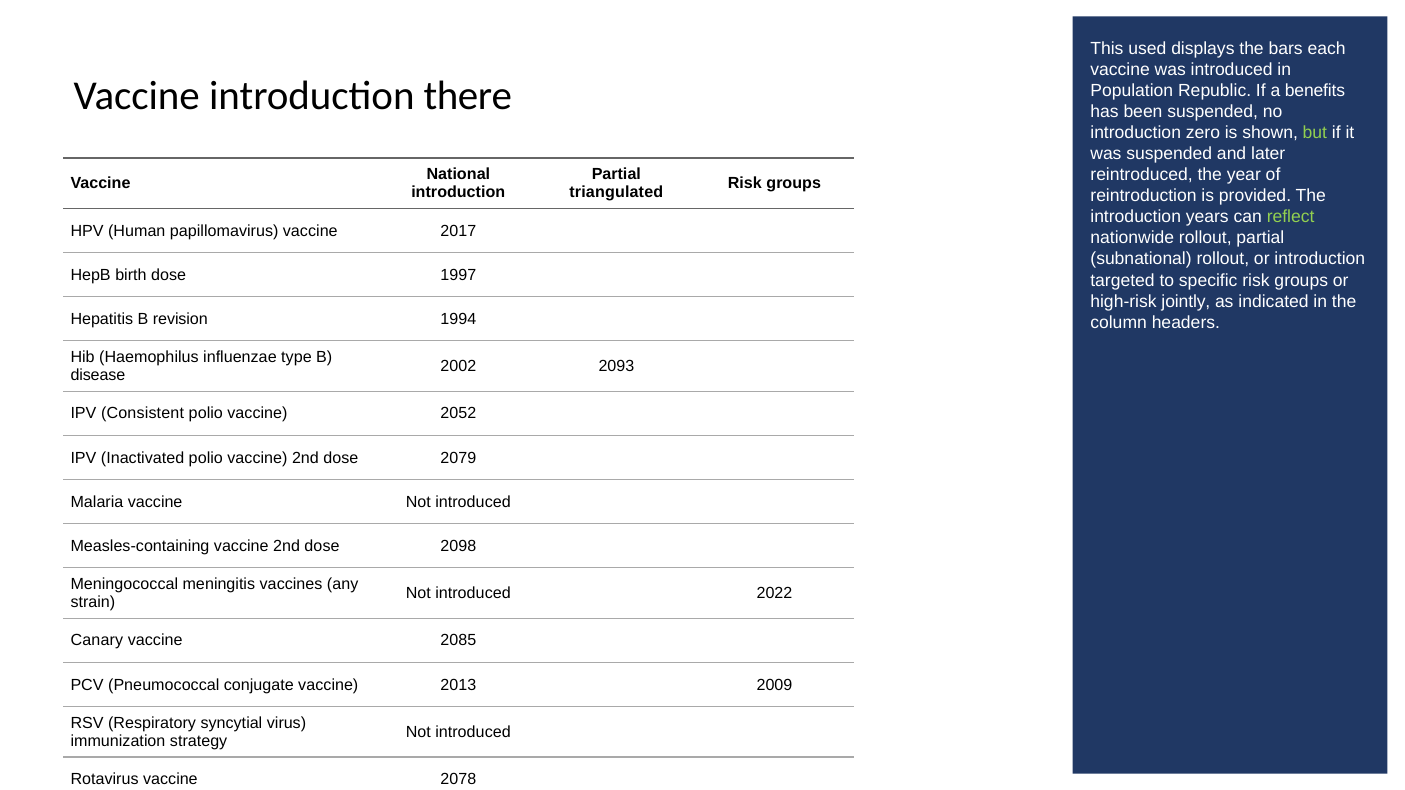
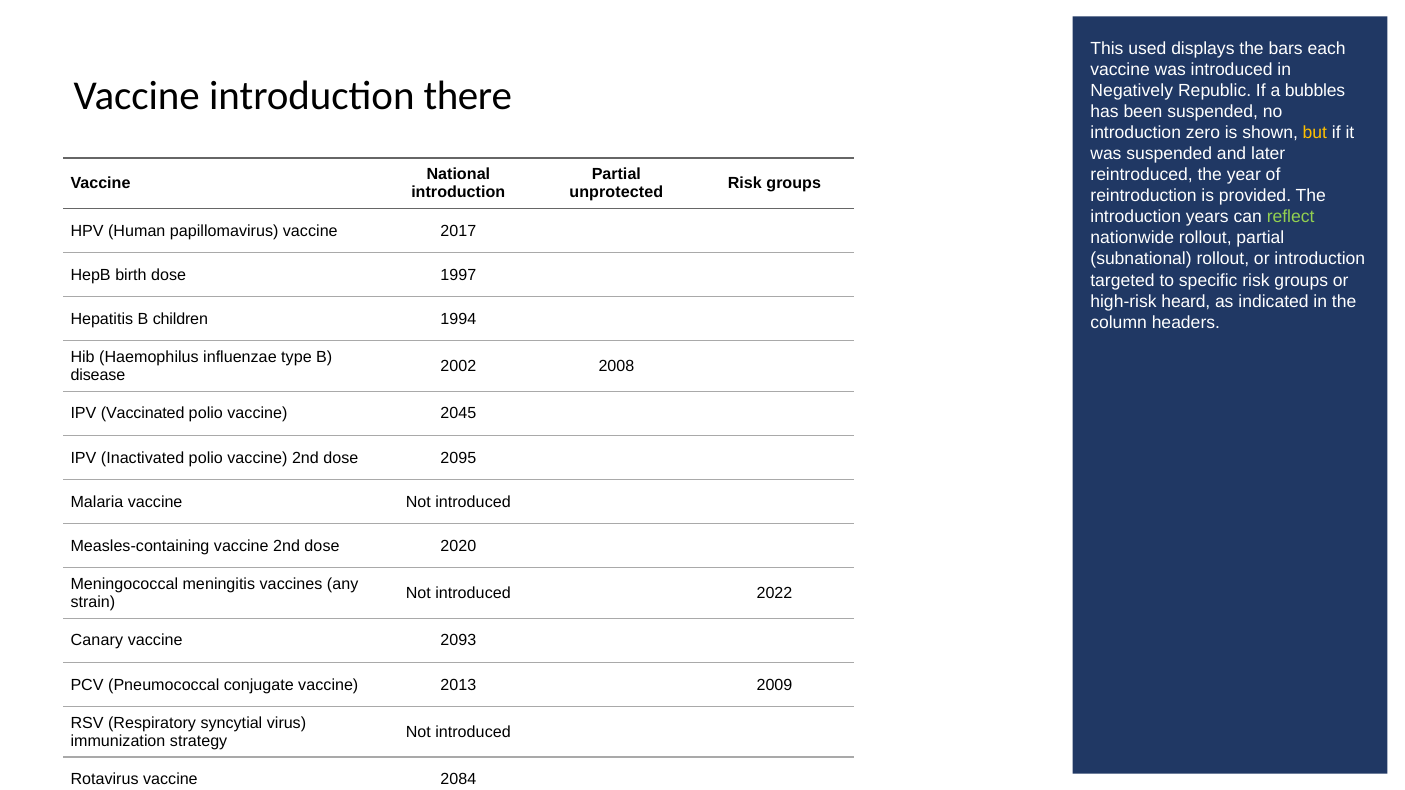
Population: Population -> Negatively (1132, 91)
benefits: benefits -> bubbles (1315, 91)
but colour: light green -> yellow (1315, 133)
triangulated: triangulated -> unprotected (616, 193)
jointly: jointly -> heard (1186, 301)
B revision: revision -> children (180, 319)
2093: 2093 -> 2008 (616, 366)
Consistent: Consistent -> Vaccinated (143, 414)
2052: 2052 -> 2045 (458, 414)
2079: 2079 -> 2095 (458, 458)
2098: 2098 -> 2020 (458, 546)
2085: 2085 -> 2093 (458, 641)
2078: 2078 -> 2084 (458, 780)
